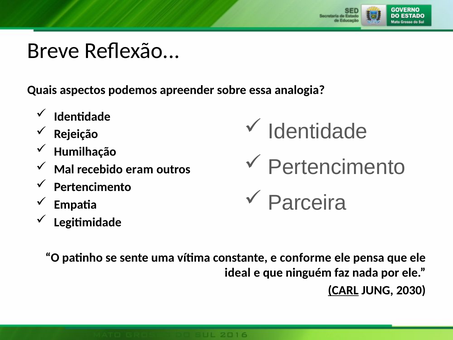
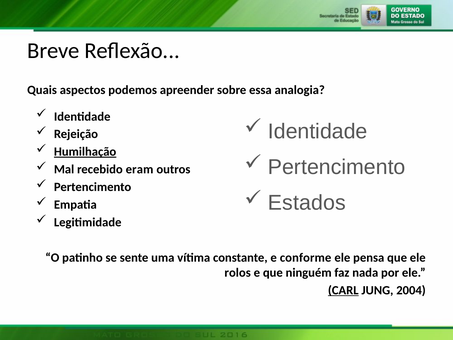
Humilhação underline: none -> present (85, 152)
Parceira: Parceira -> Estados (307, 203)
ideal: ideal -> rolos (238, 272)
2030: 2030 -> 2004 (411, 290)
